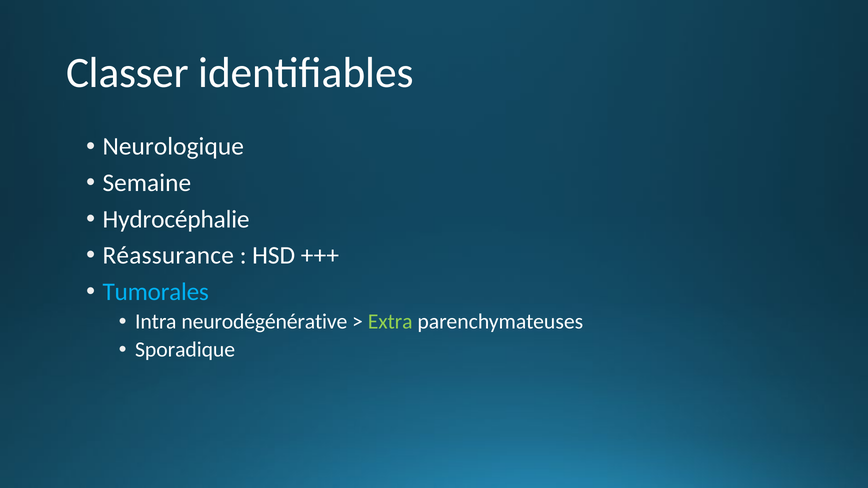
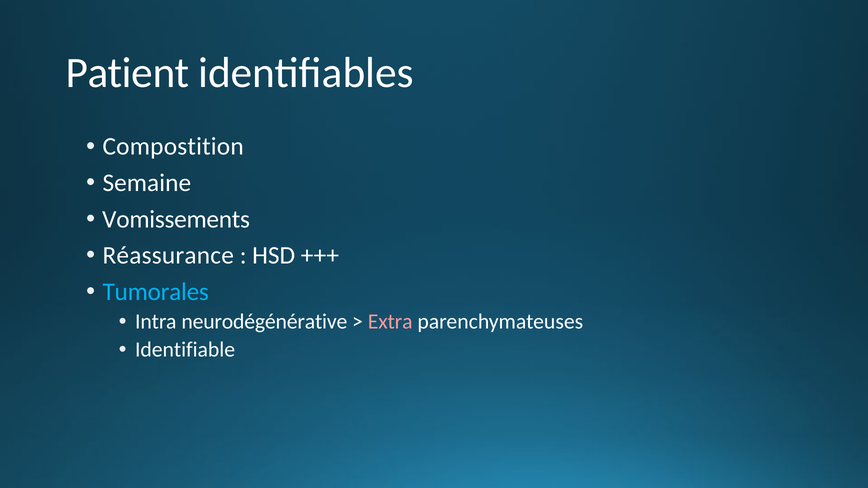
Classer: Classer -> Patient (127, 73)
Neurologique: Neurologique -> Compostition (173, 147)
Hydrocéphalie: Hydrocéphalie -> Vomissements (176, 219)
Extra colour: light green -> pink (390, 322)
Sporadique: Sporadique -> Identifiable (185, 350)
